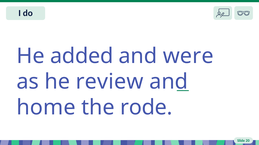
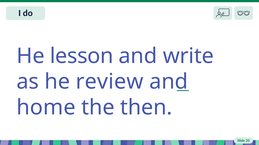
added: added -> lesson (82, 56)
were: were -> write (188, 56)
rode: rode -> then (146, 108)
